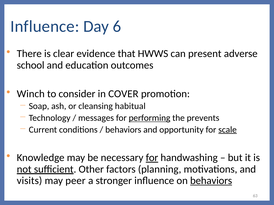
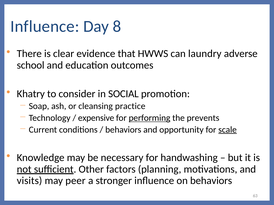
6: 6 -> 8 (117, 27)
present: present -> laundry (205, 54)
Winch: Winch -> Khatry (31, 94)
COVER: COVER -> SOCIAL (123, 94)
habitual: habitual -> practice (130, 106)
messages: messages -> expensive (96, 118)
for underline: present -> none (152, 158)
behaviors underline: present -> none (211, 181)
